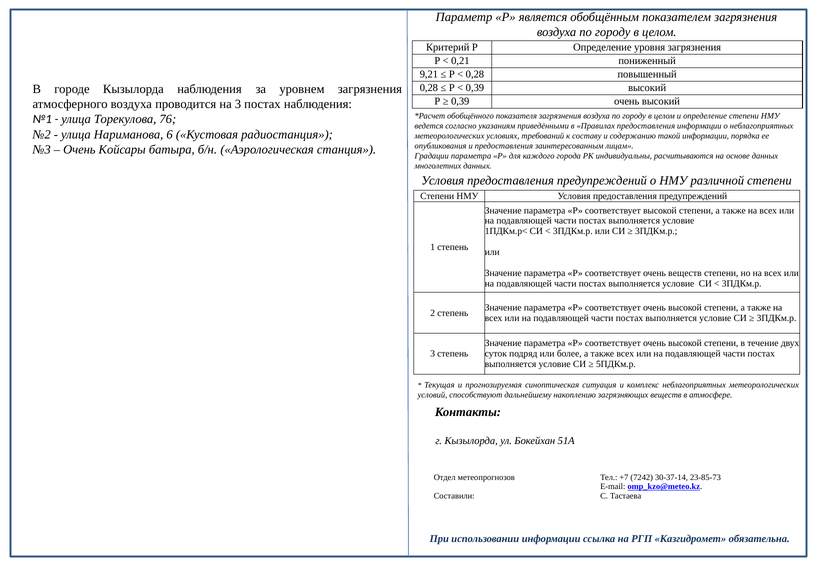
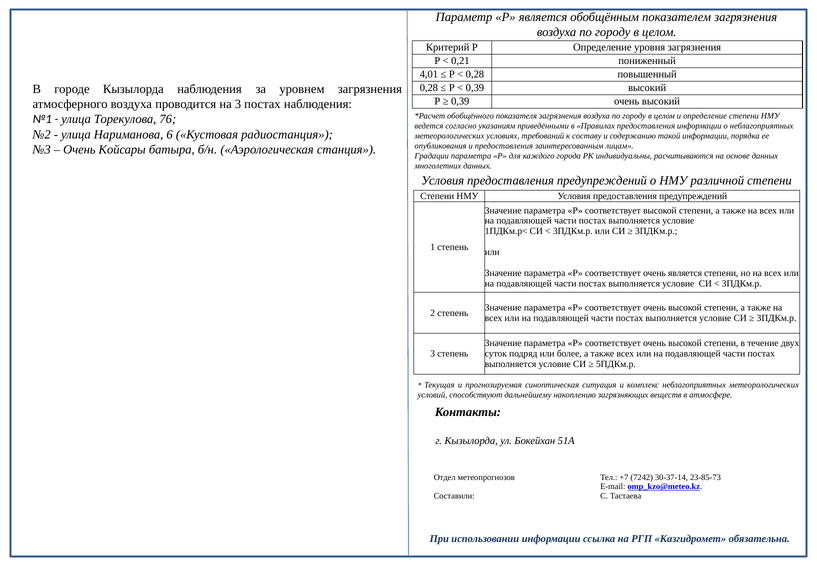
9,21: 9,21 -> 4,01 (429, 74)
очень веществ: веществ -> является (685, 273)
